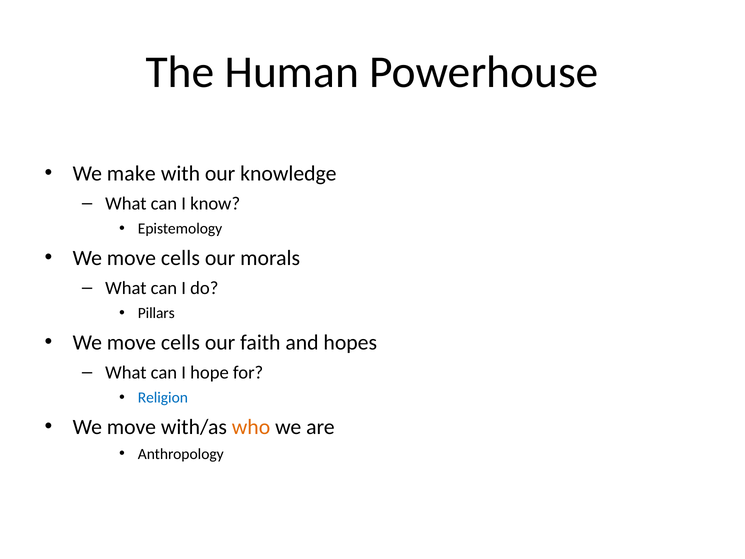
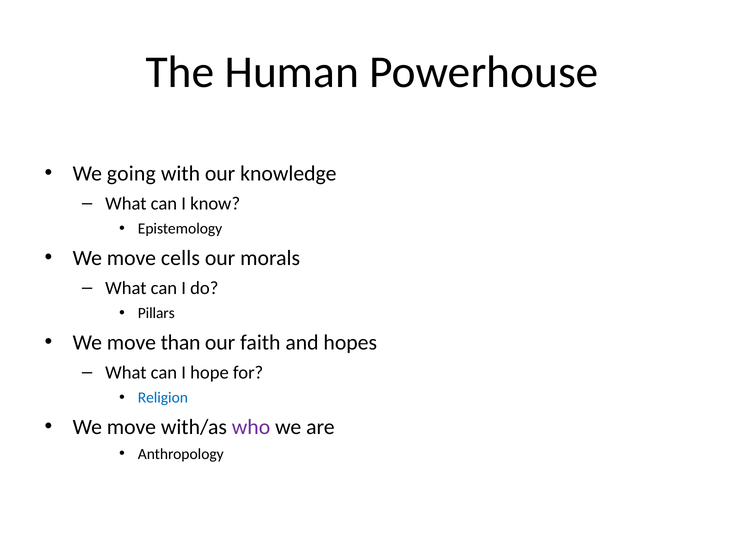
make: make -> going (131, 174)
cells: cells -> than (181, 342)
who colour: orange -> purple (251, 427)
